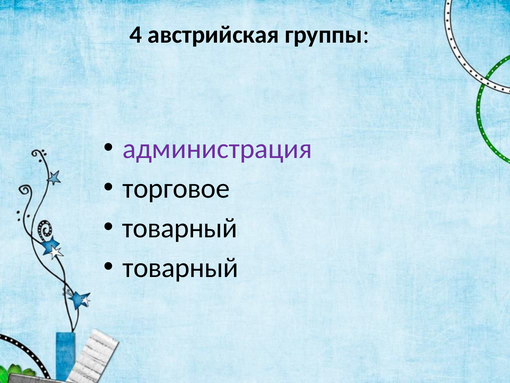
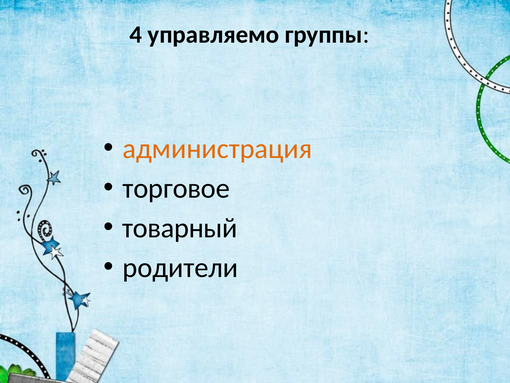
австрийская: австрийская -> управляемо (213, 34)
администрация colour: purple -> orange (217, 149)
товарный: товарный -> родители (180, 267)
